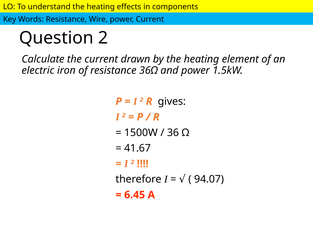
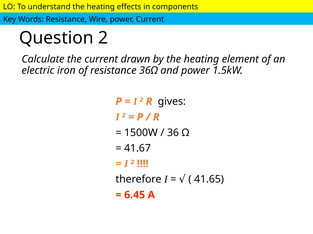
94.07: 94.07 -> 41.65 (209, 180)
